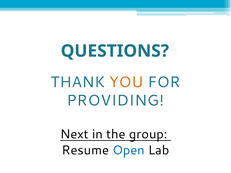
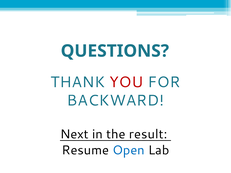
YOU colour: orange -> red (126, 82)
PROVIDING: PROVIDING -> BACKWARD (115, 101)
group: group -> result (148, 134)
